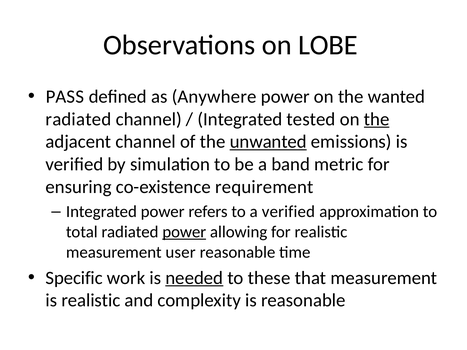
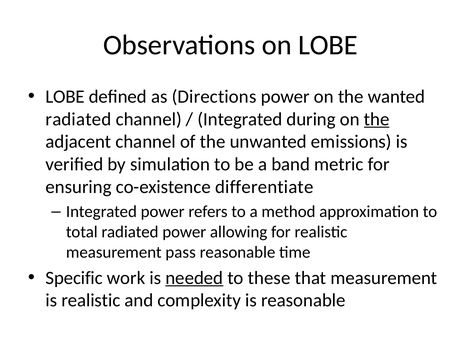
PASS: PASS -> LOBE (65, 97)
Anywhere: Anywhere -> Directions (214, 97)
tested: tested -> during (311, 119)
unwanted underline: present -> none (268, 142)
requirement: requirement -> differentiate (264, 187)
a verified: verified -> method (288, 212)
power underline: present -> none (184, 232)
user: user -> pass (181, 252)
